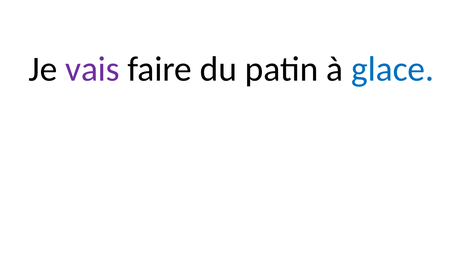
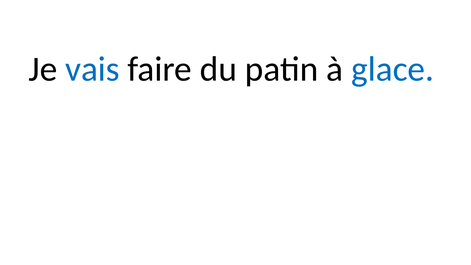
vais colour: purple -> blue (92, 69)
